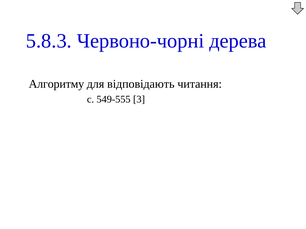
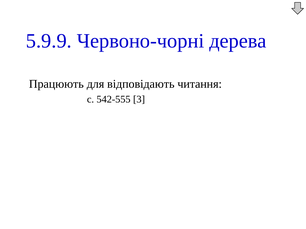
5.8.3: 5.8.3 -> 5.9.9 (49, 41)
Алгоритму: Алгоритму -> Працюють (56, 84)
549-555: 549-555 -> 542-555 (114, 99)
